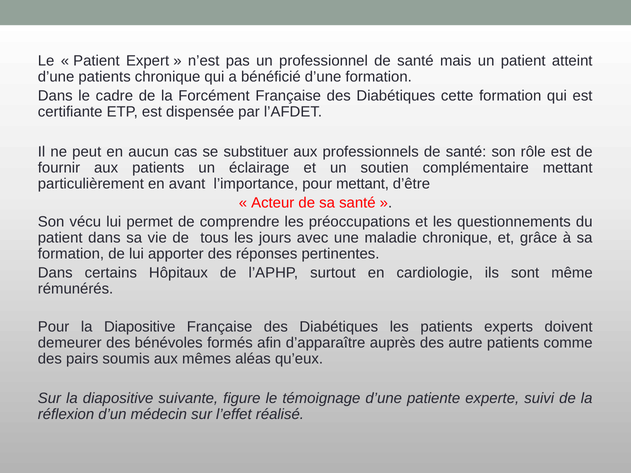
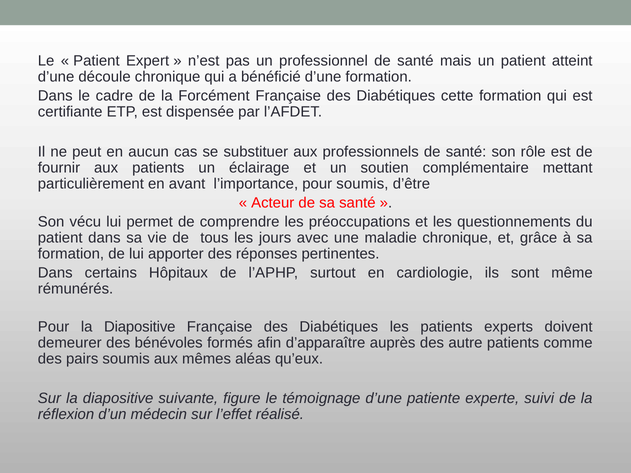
d’une patients: patients -> découle (105, 77)
pour mettant: mettant -> soumis (362, 184)
